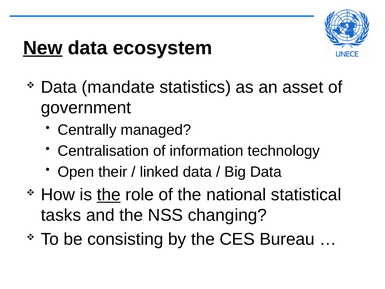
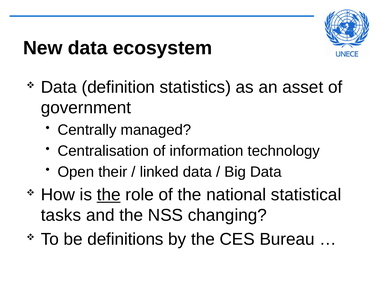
New underline: present -> none (43, 48)
mandate: mandate -> definition (118, 87)
consisting: consisting -> definitions (125, 239)
